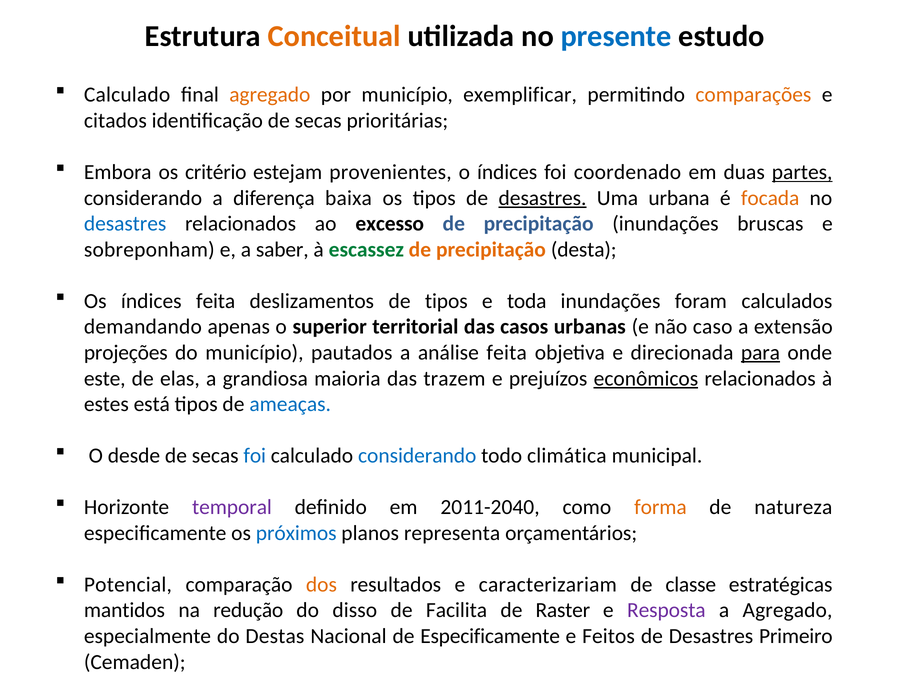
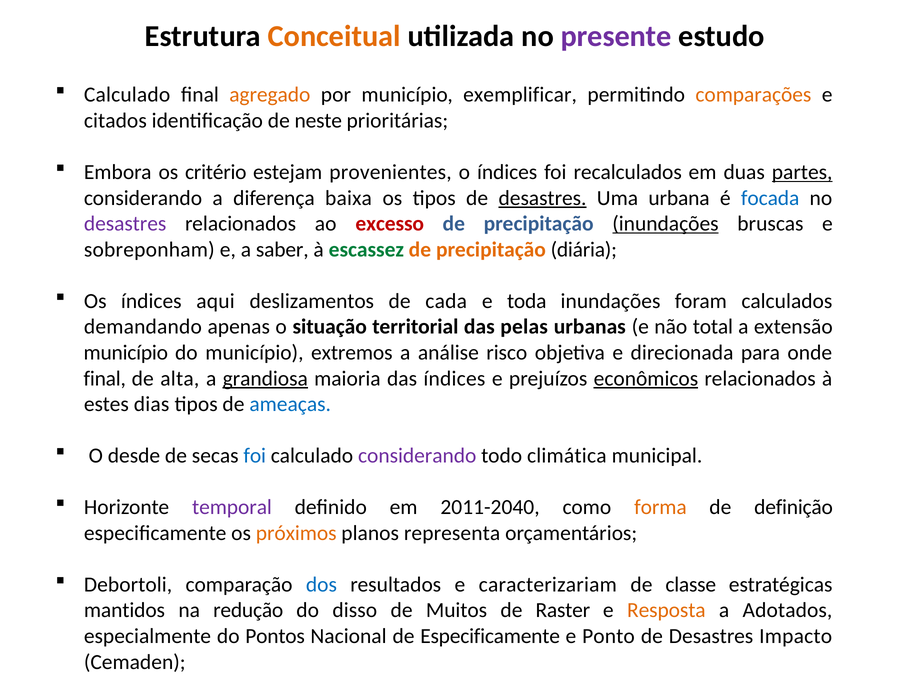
presente colour: blue -> purple (616, 36)
identificação de secas: secas -> neste (318, 121)
coordenado: coordenado -> recalculados (628, 172)
focada colour: orange -> blue (770, 198)
desastres colour: blue -> purple (125, 224)
excesso colour: black -> red (390, 224)
inundações underline: none -> present (665, 224)
desta: desta -> diária (584, 250)
índices feita: feita -> aqui (215, 301)
de tipos: tipos -> cada (446, 301)
superior: superior -> situação (330, 327)
casos: casos -> pelas (524, 327)
caso: caso -> total (713, 327)
projeções: projeções -> município (126, 353)
pautados: pautados -> extremos (352, 353)
análise feita: feita -> risco (507, 353)
para underline: present -> none (760, 353)
este: este -> final (105, 379)
elas: elas -> alta (180, 379)
grandiosa underline: none -> present (265, 379)
das trazem: trazem -> índices (454, 379)
está: está -> dias (152, 404)
considerando colour: blue -> purple (417, 456)
natureza: natureza -> definição (794, 508)
próximos colour: blue -> orange (296, 533)
Potencial: Potencial -> Debortoli (128, 585)
dos colour: orange -> blue (321, 585)
Facilita: Facilita -> Muitos (457, 611)
Resposta colour: purple -> orange (666, 611)
a Agregado: Agregado -> Adotados (787, 611)
Destas: Destas -> Pontos (275, 637)
Feitos: Feitos -> Ponto (608, 637)
Primeiro: Primeiro -> Impacto (796, 637)
